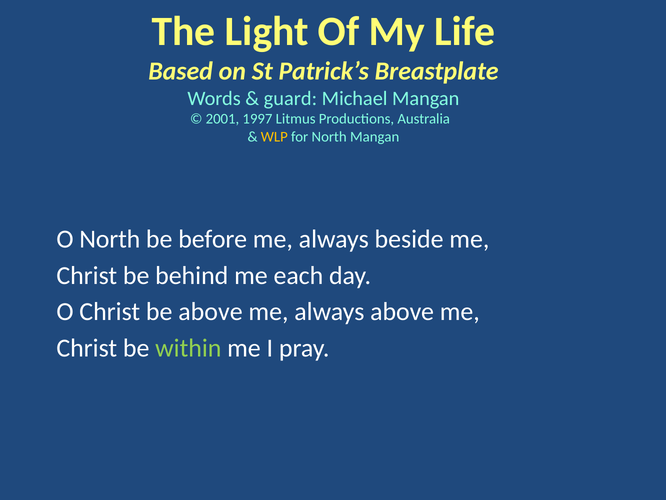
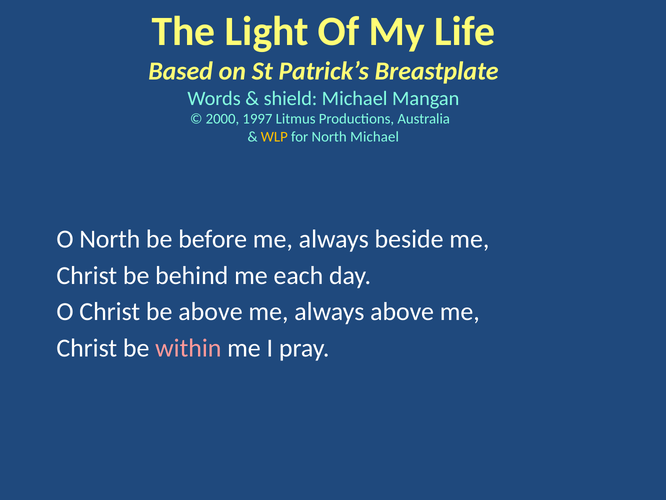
guard: guard -> shield (291, 98)
2001: 2001 -> 2000 (222, 119)
North Mangan: Mangan -> Michael (375, 137)
within colour: light green -> pink (188, 348)
